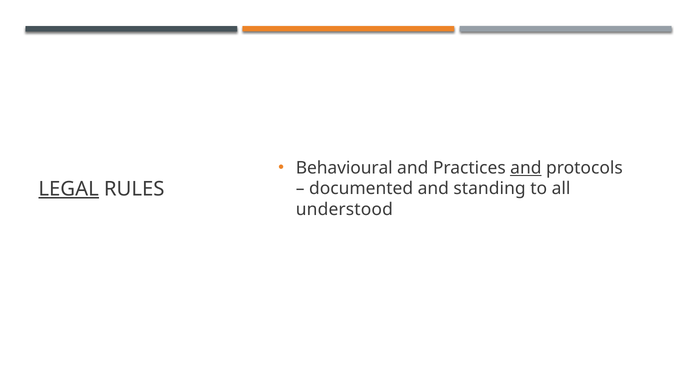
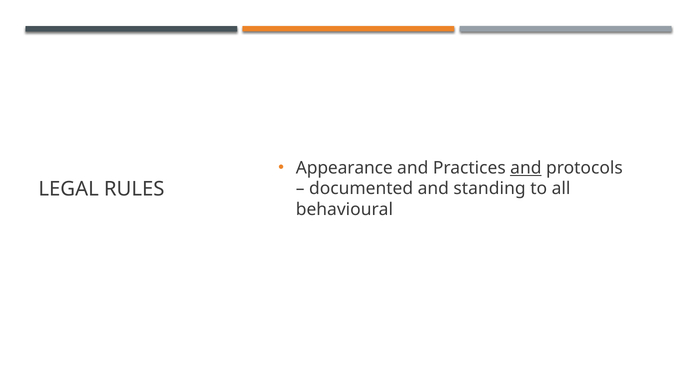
Behavioural: Behavioural -> Appearance (344, 168)
LEGAL underline: present -> none (69, 189)
understood: understood -> behavioural (344, 210)
